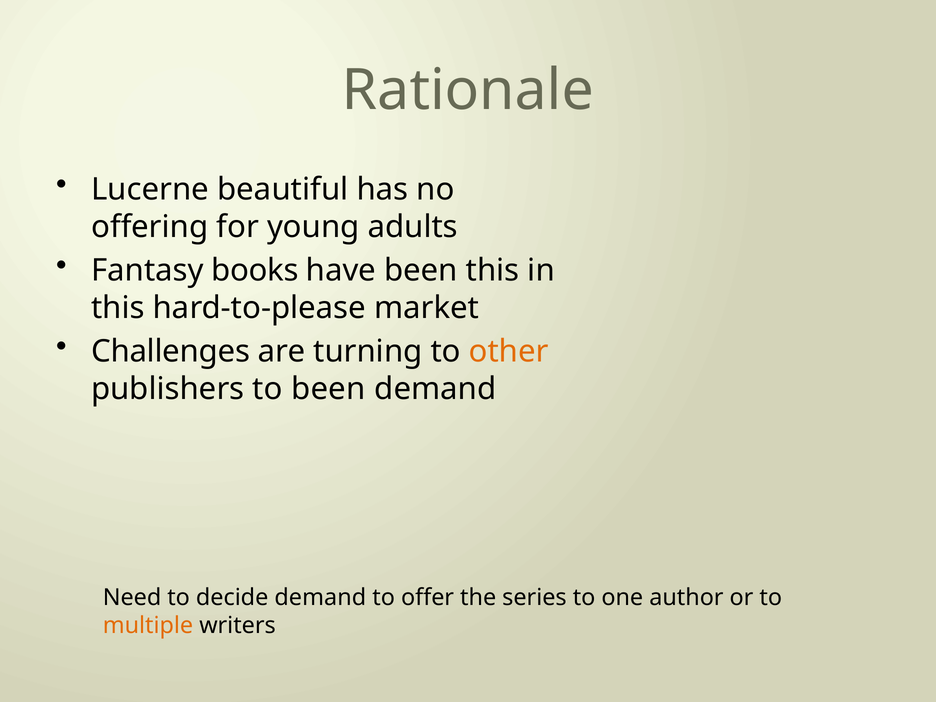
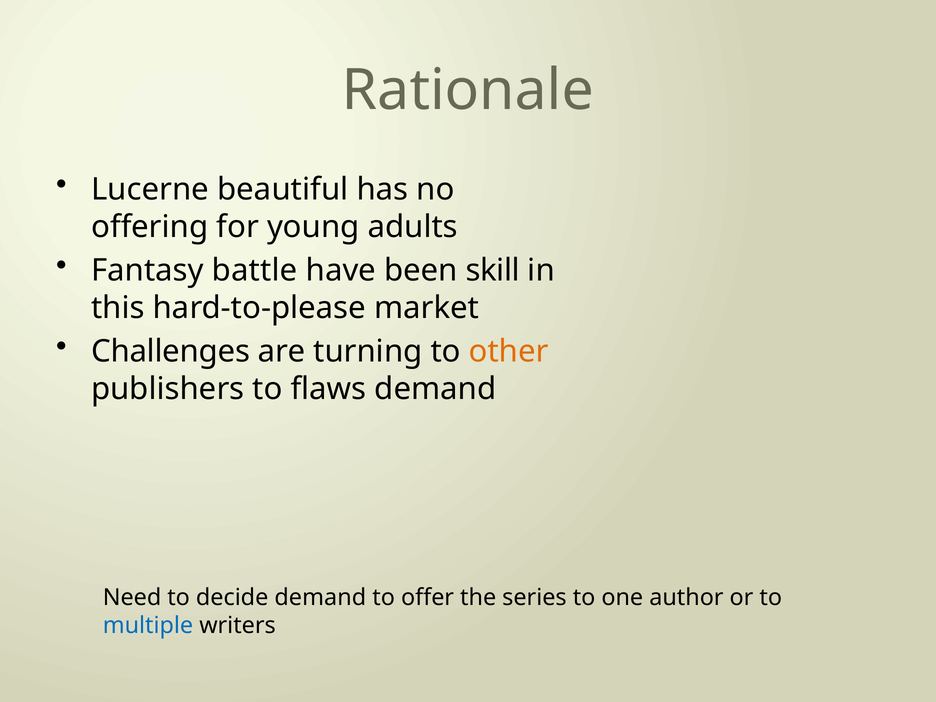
books: books -> battle (255, 270)
been this: this -> skill (493, 270)
to been: been -> flaws (329, 389)
multiple colour: orange -> blue (148, 626)
